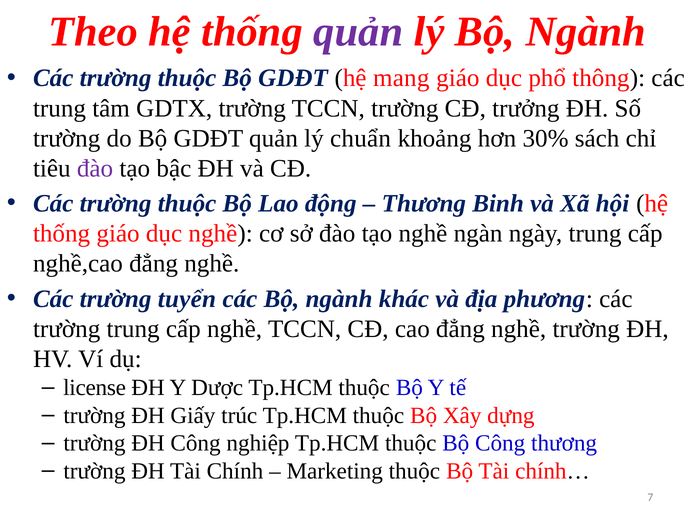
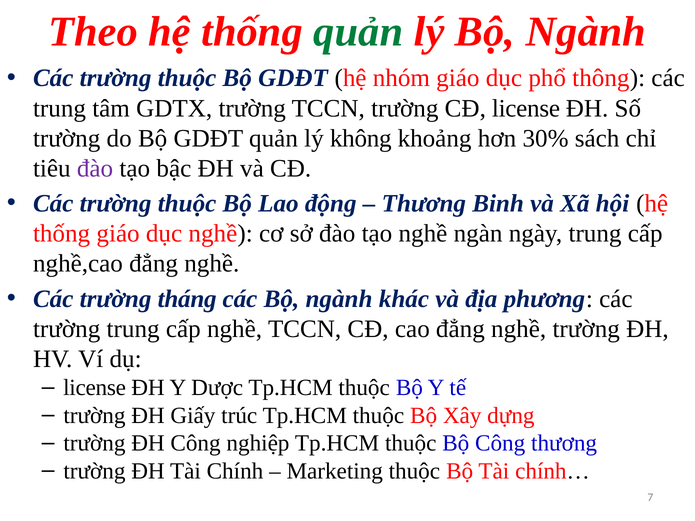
quản colour: purple -> green (358, 32)
mang: mang -> nhóm (401, 78)
CĐ trưởng: trưởng -> license (526, 108)
chuẩn: chuẩn -> không (361, 138)
tuyển: tuyển -> tháng (187, 299)
